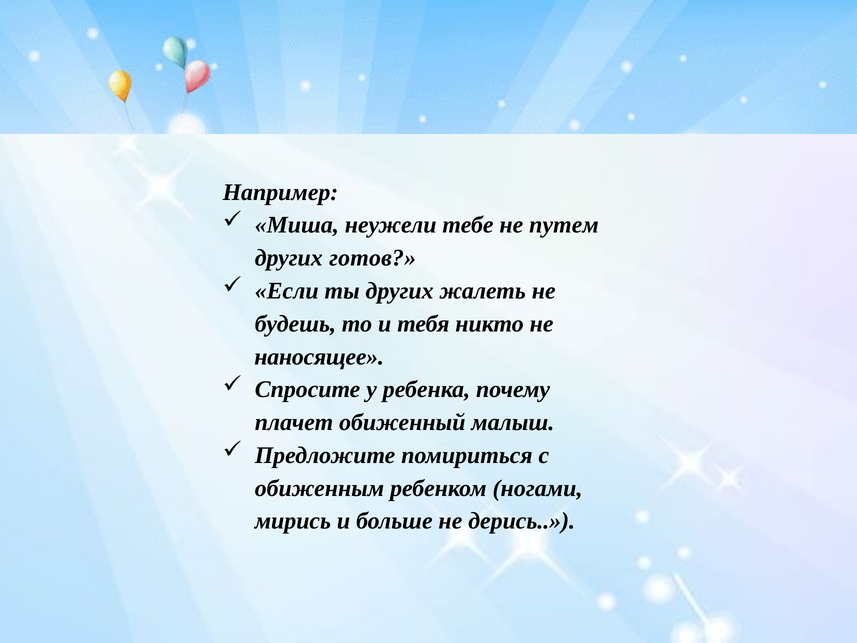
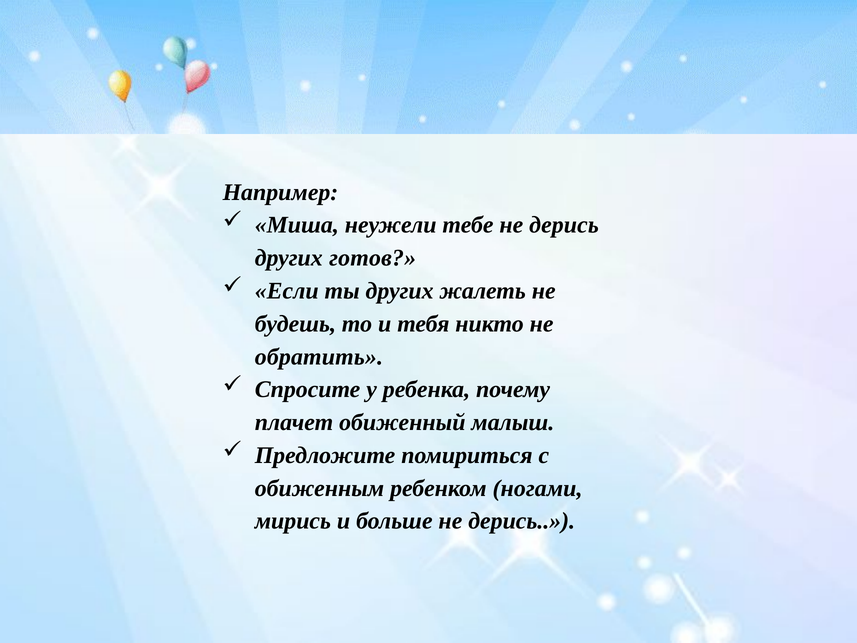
тебе не путем: путем -> дерись (564, 225)
наносящее: наносящее -> обратить (319, 356)
